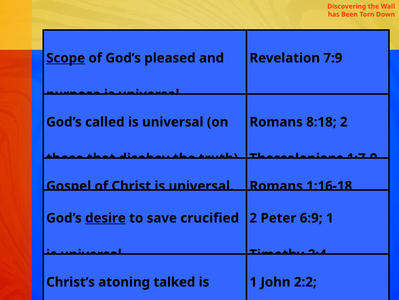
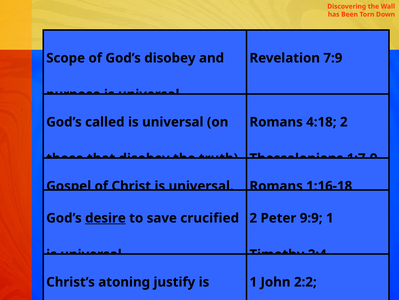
Scope underline: present -> none (66, 58)
God’s pleased: pleased -> disobey (170, 58)
8:18: 8:18 -> 4:18 (321, 122)
6:9: 6:9 -> 9:9 (311, 218)
talked: talked -> justify (174, 281)
